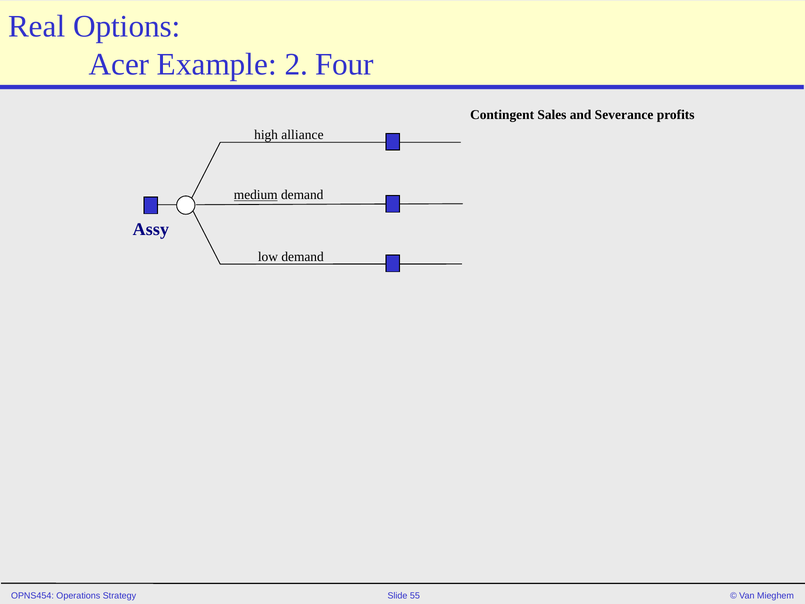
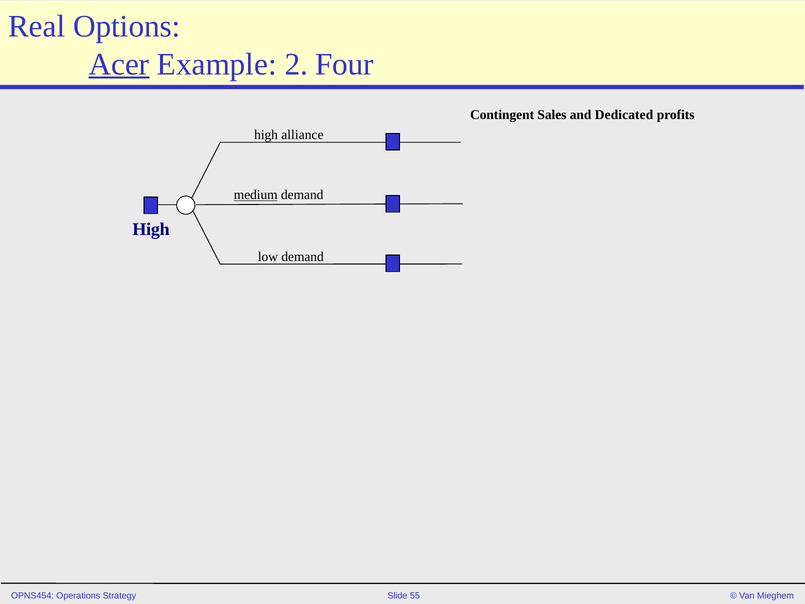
Acer underline: none -> present (119, 64)
Severance: Severance -> Dedicated (624, 115)
Assy: Assy -> High (151, 229)
